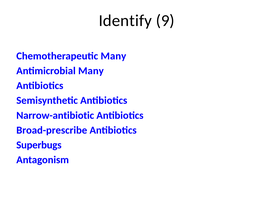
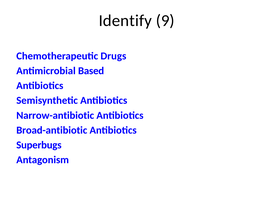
Chemotherapeutic Many: Many -> Drugs (113, 56)
Antimicrobial Many: Many -> Based (91, 71)
Broad-prescribe: Broad-prescribe -> Broad-antibiotic (52, 131)
